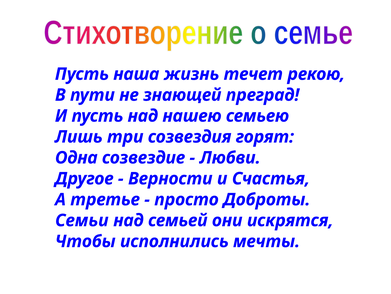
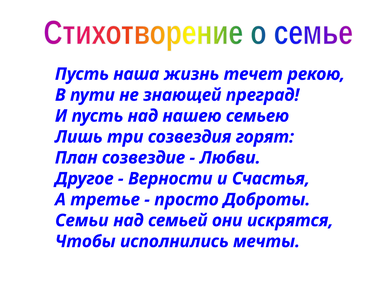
Одна: Одна -> План (76, 157)
